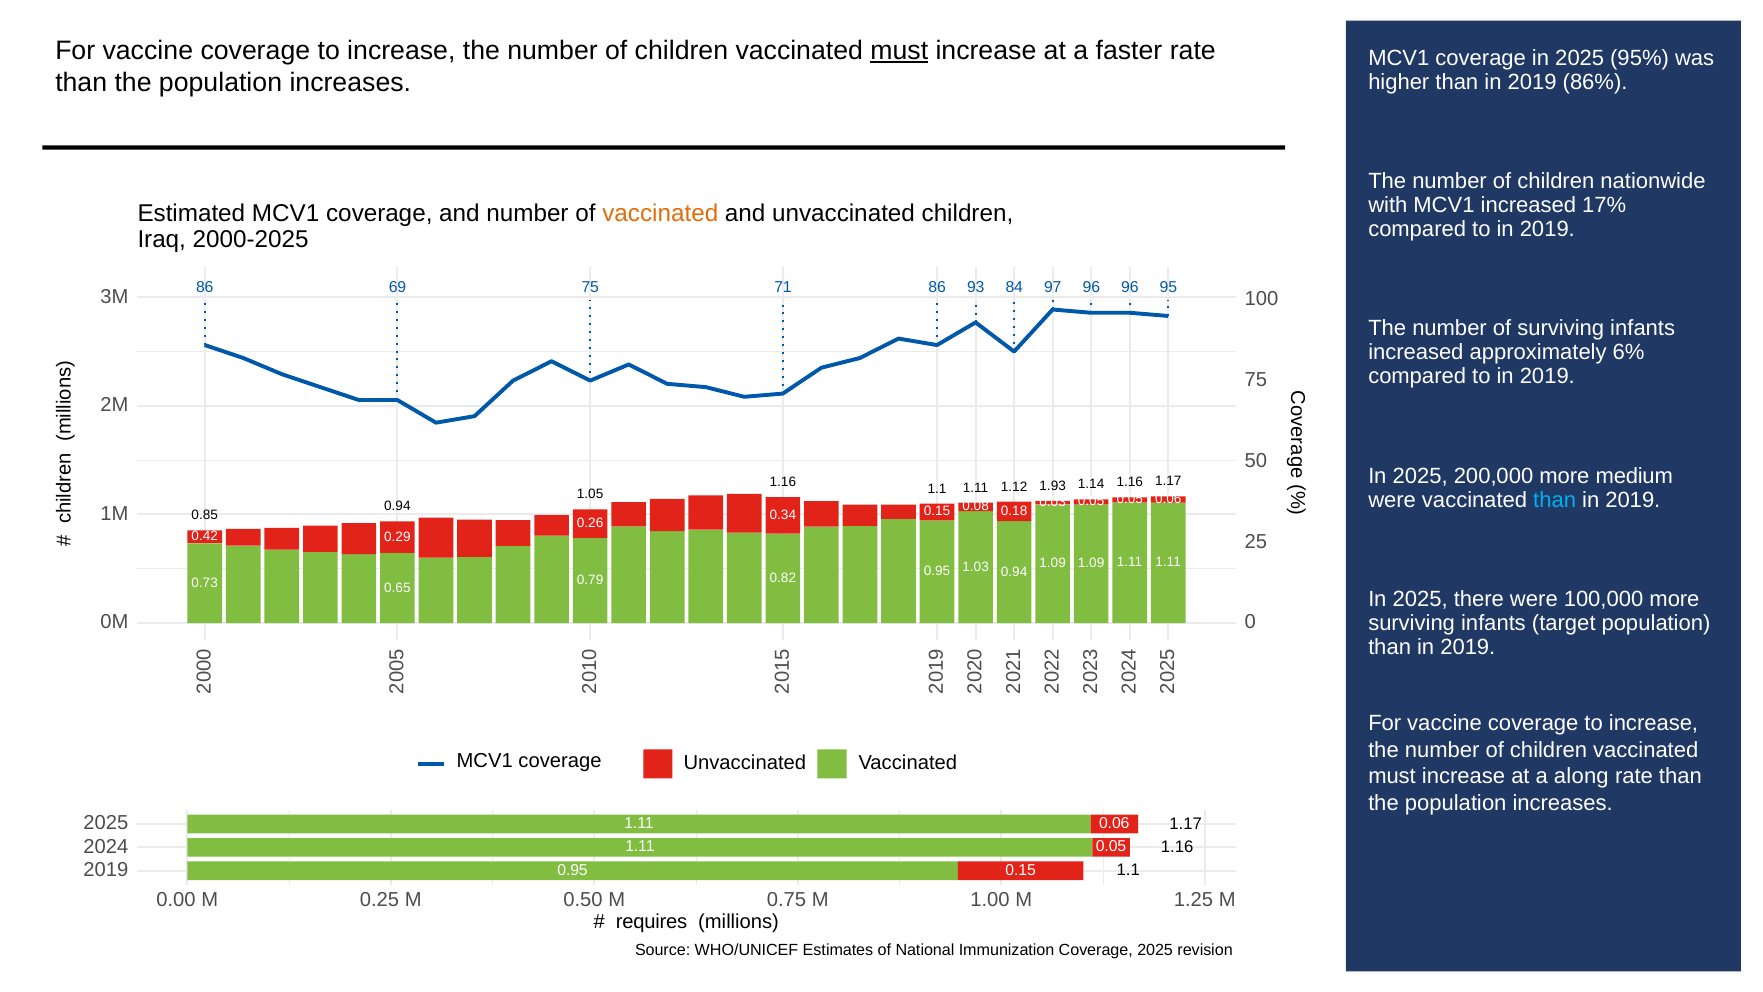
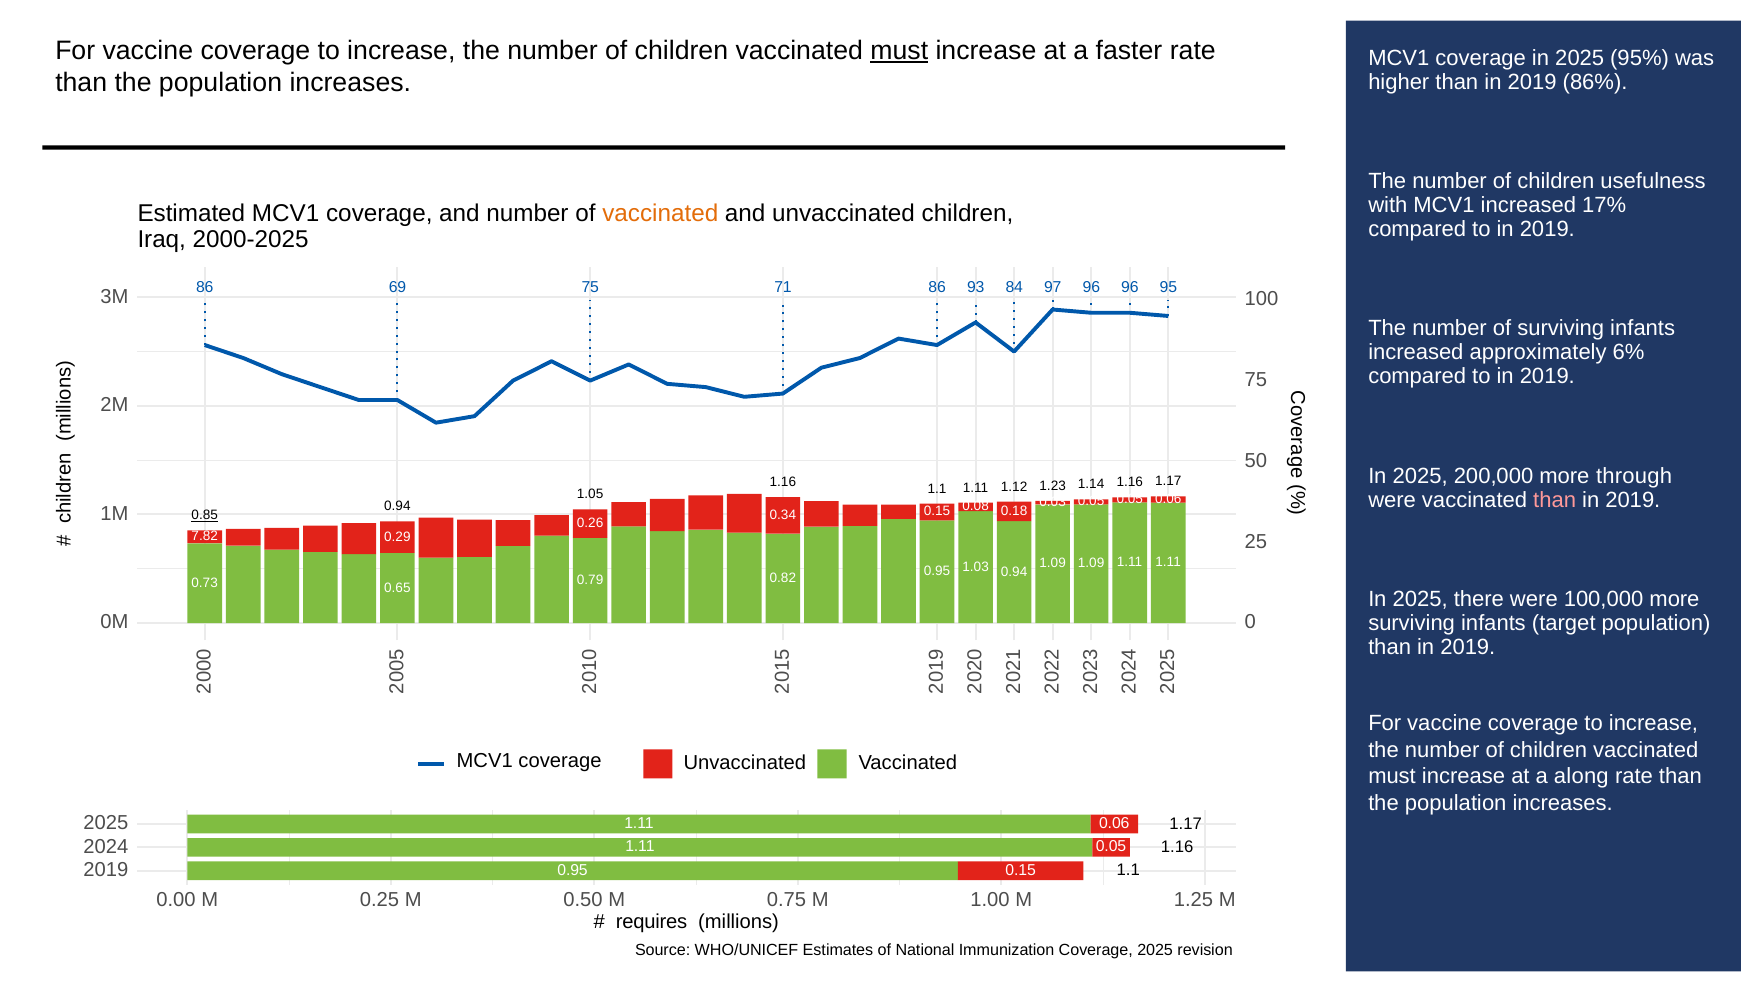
nationwide: nationwide -> usefulness (1653, 181)
medium: medium -> through (1634, 476)
1.93: 1.93 -> 1.23 (1053, 486)
than colour: light blue -> pink (1555, 500)
0.85 underline: none -> present (205, 515)
0.42: 0.42 -> 7.82 (205, 536)
